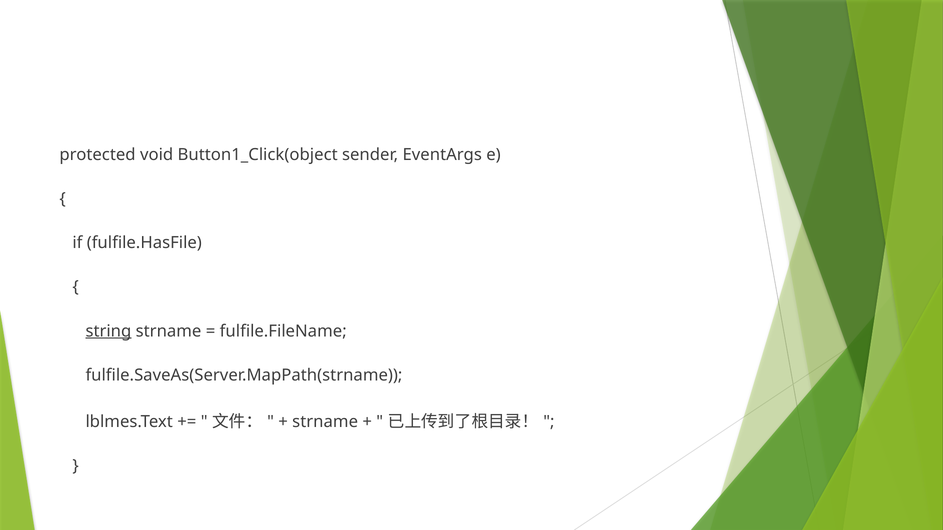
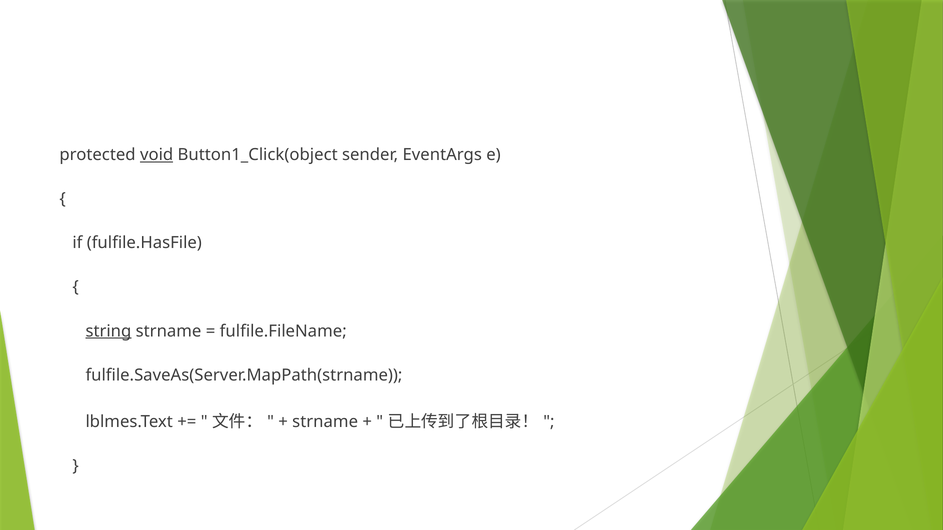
void underline: none -> present (157, 155)
